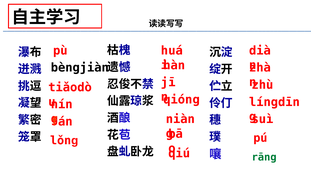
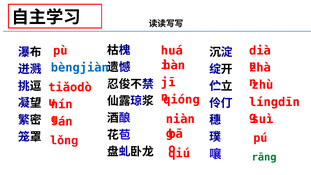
bèngjiàn colour: black -> blue (80, 68)
